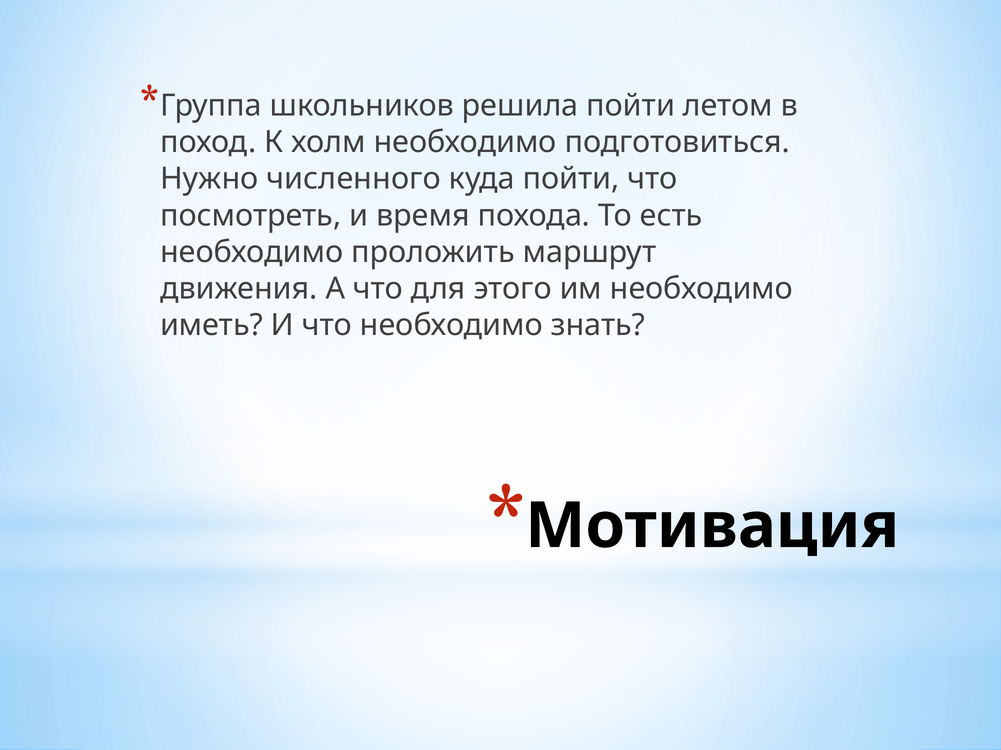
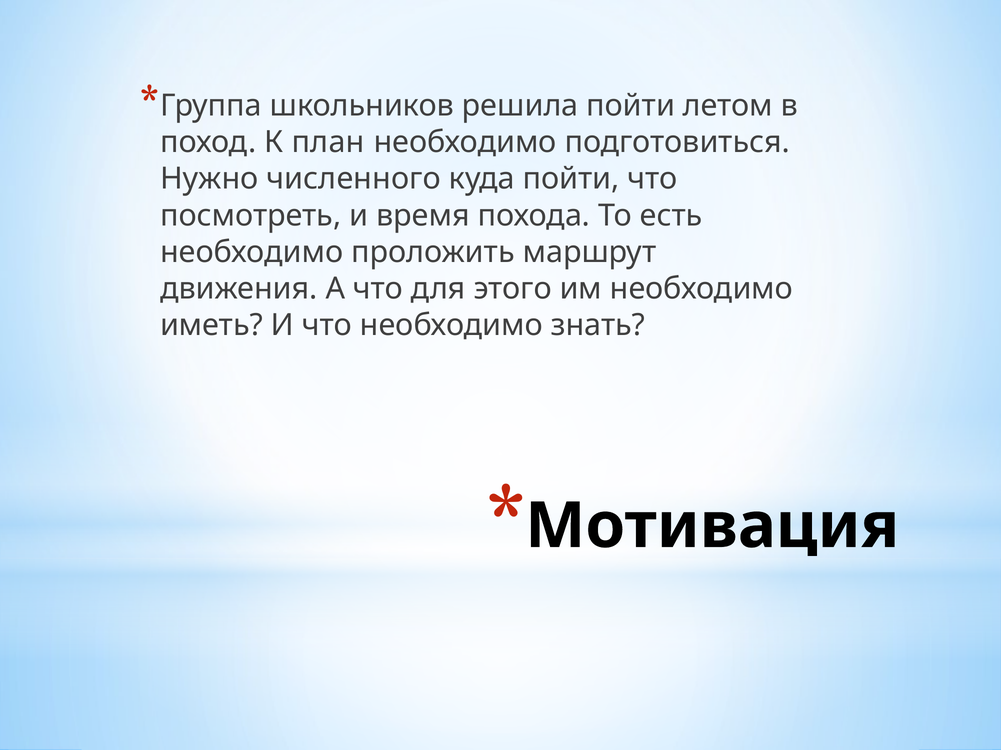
холм: холм -> план (328, 142)
